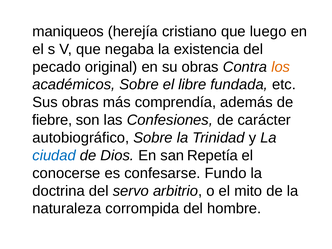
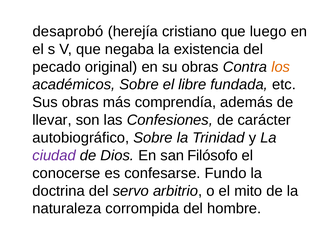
maniqueos: maniqueos -> desaprobó (68, 31)
fiebre: fiebre -> llevar (52, 120)
ciudad colour: blue -> purple (54, 155)
Repetía: Repetía -> Filósofo (213, 155)
